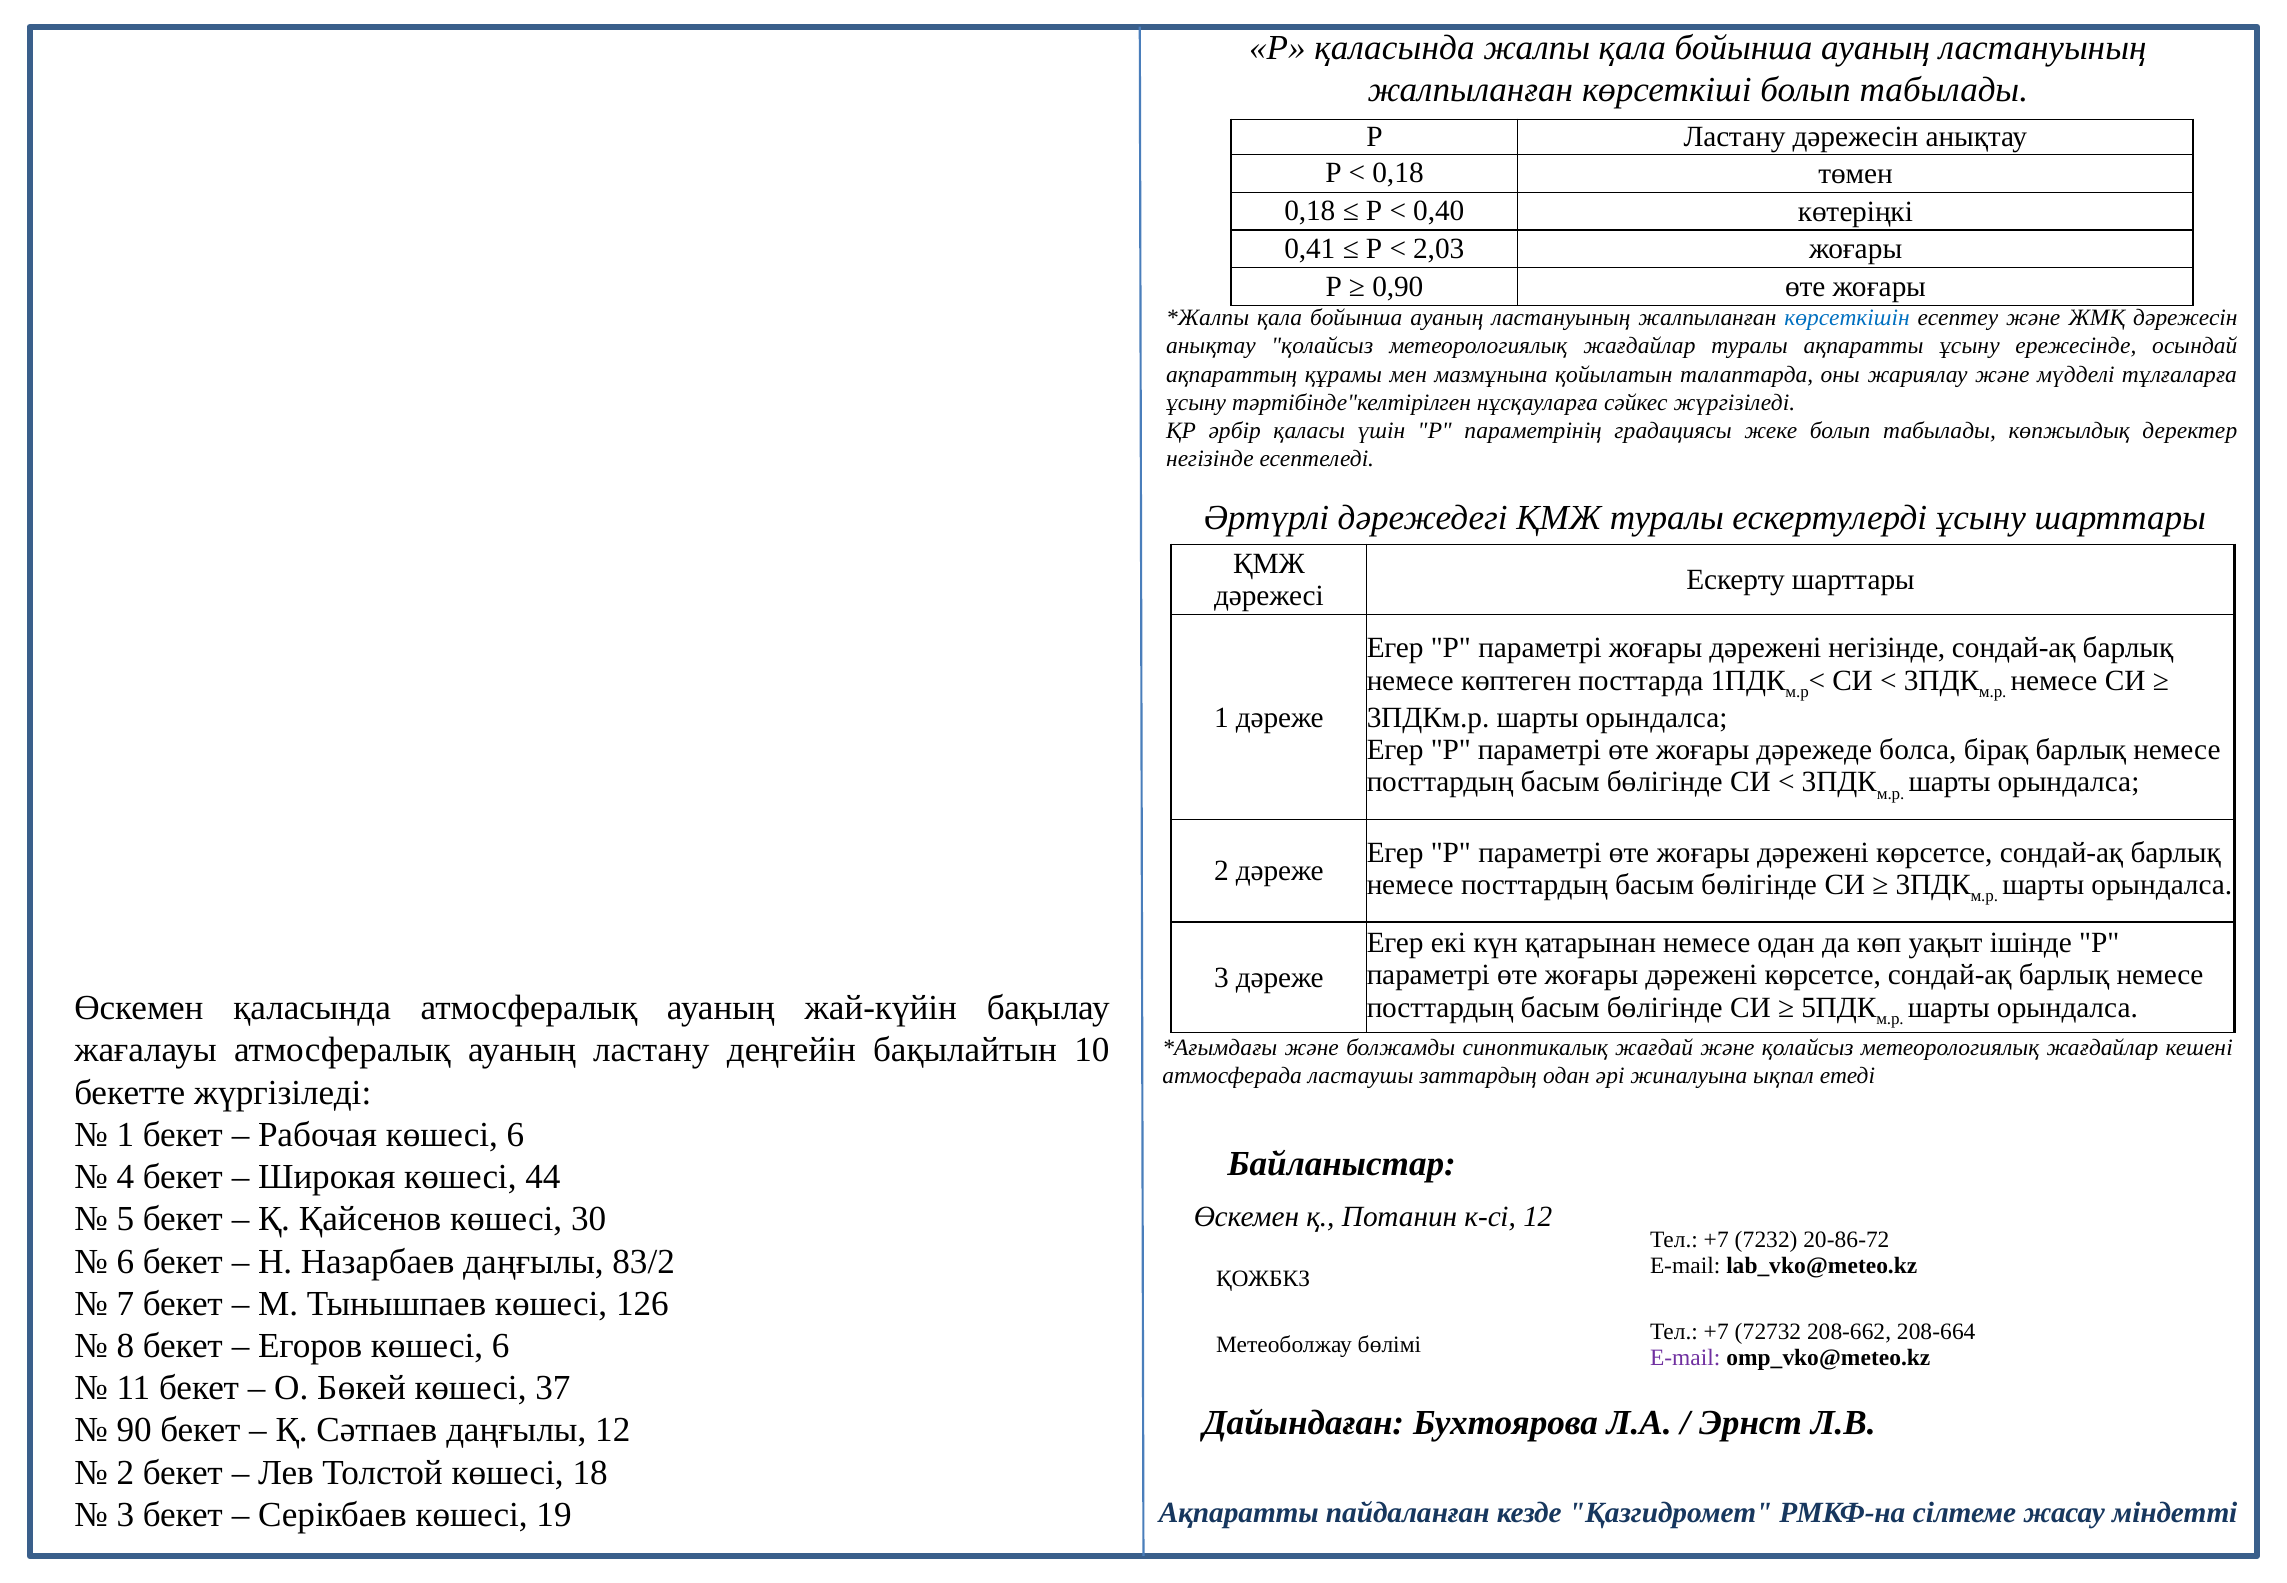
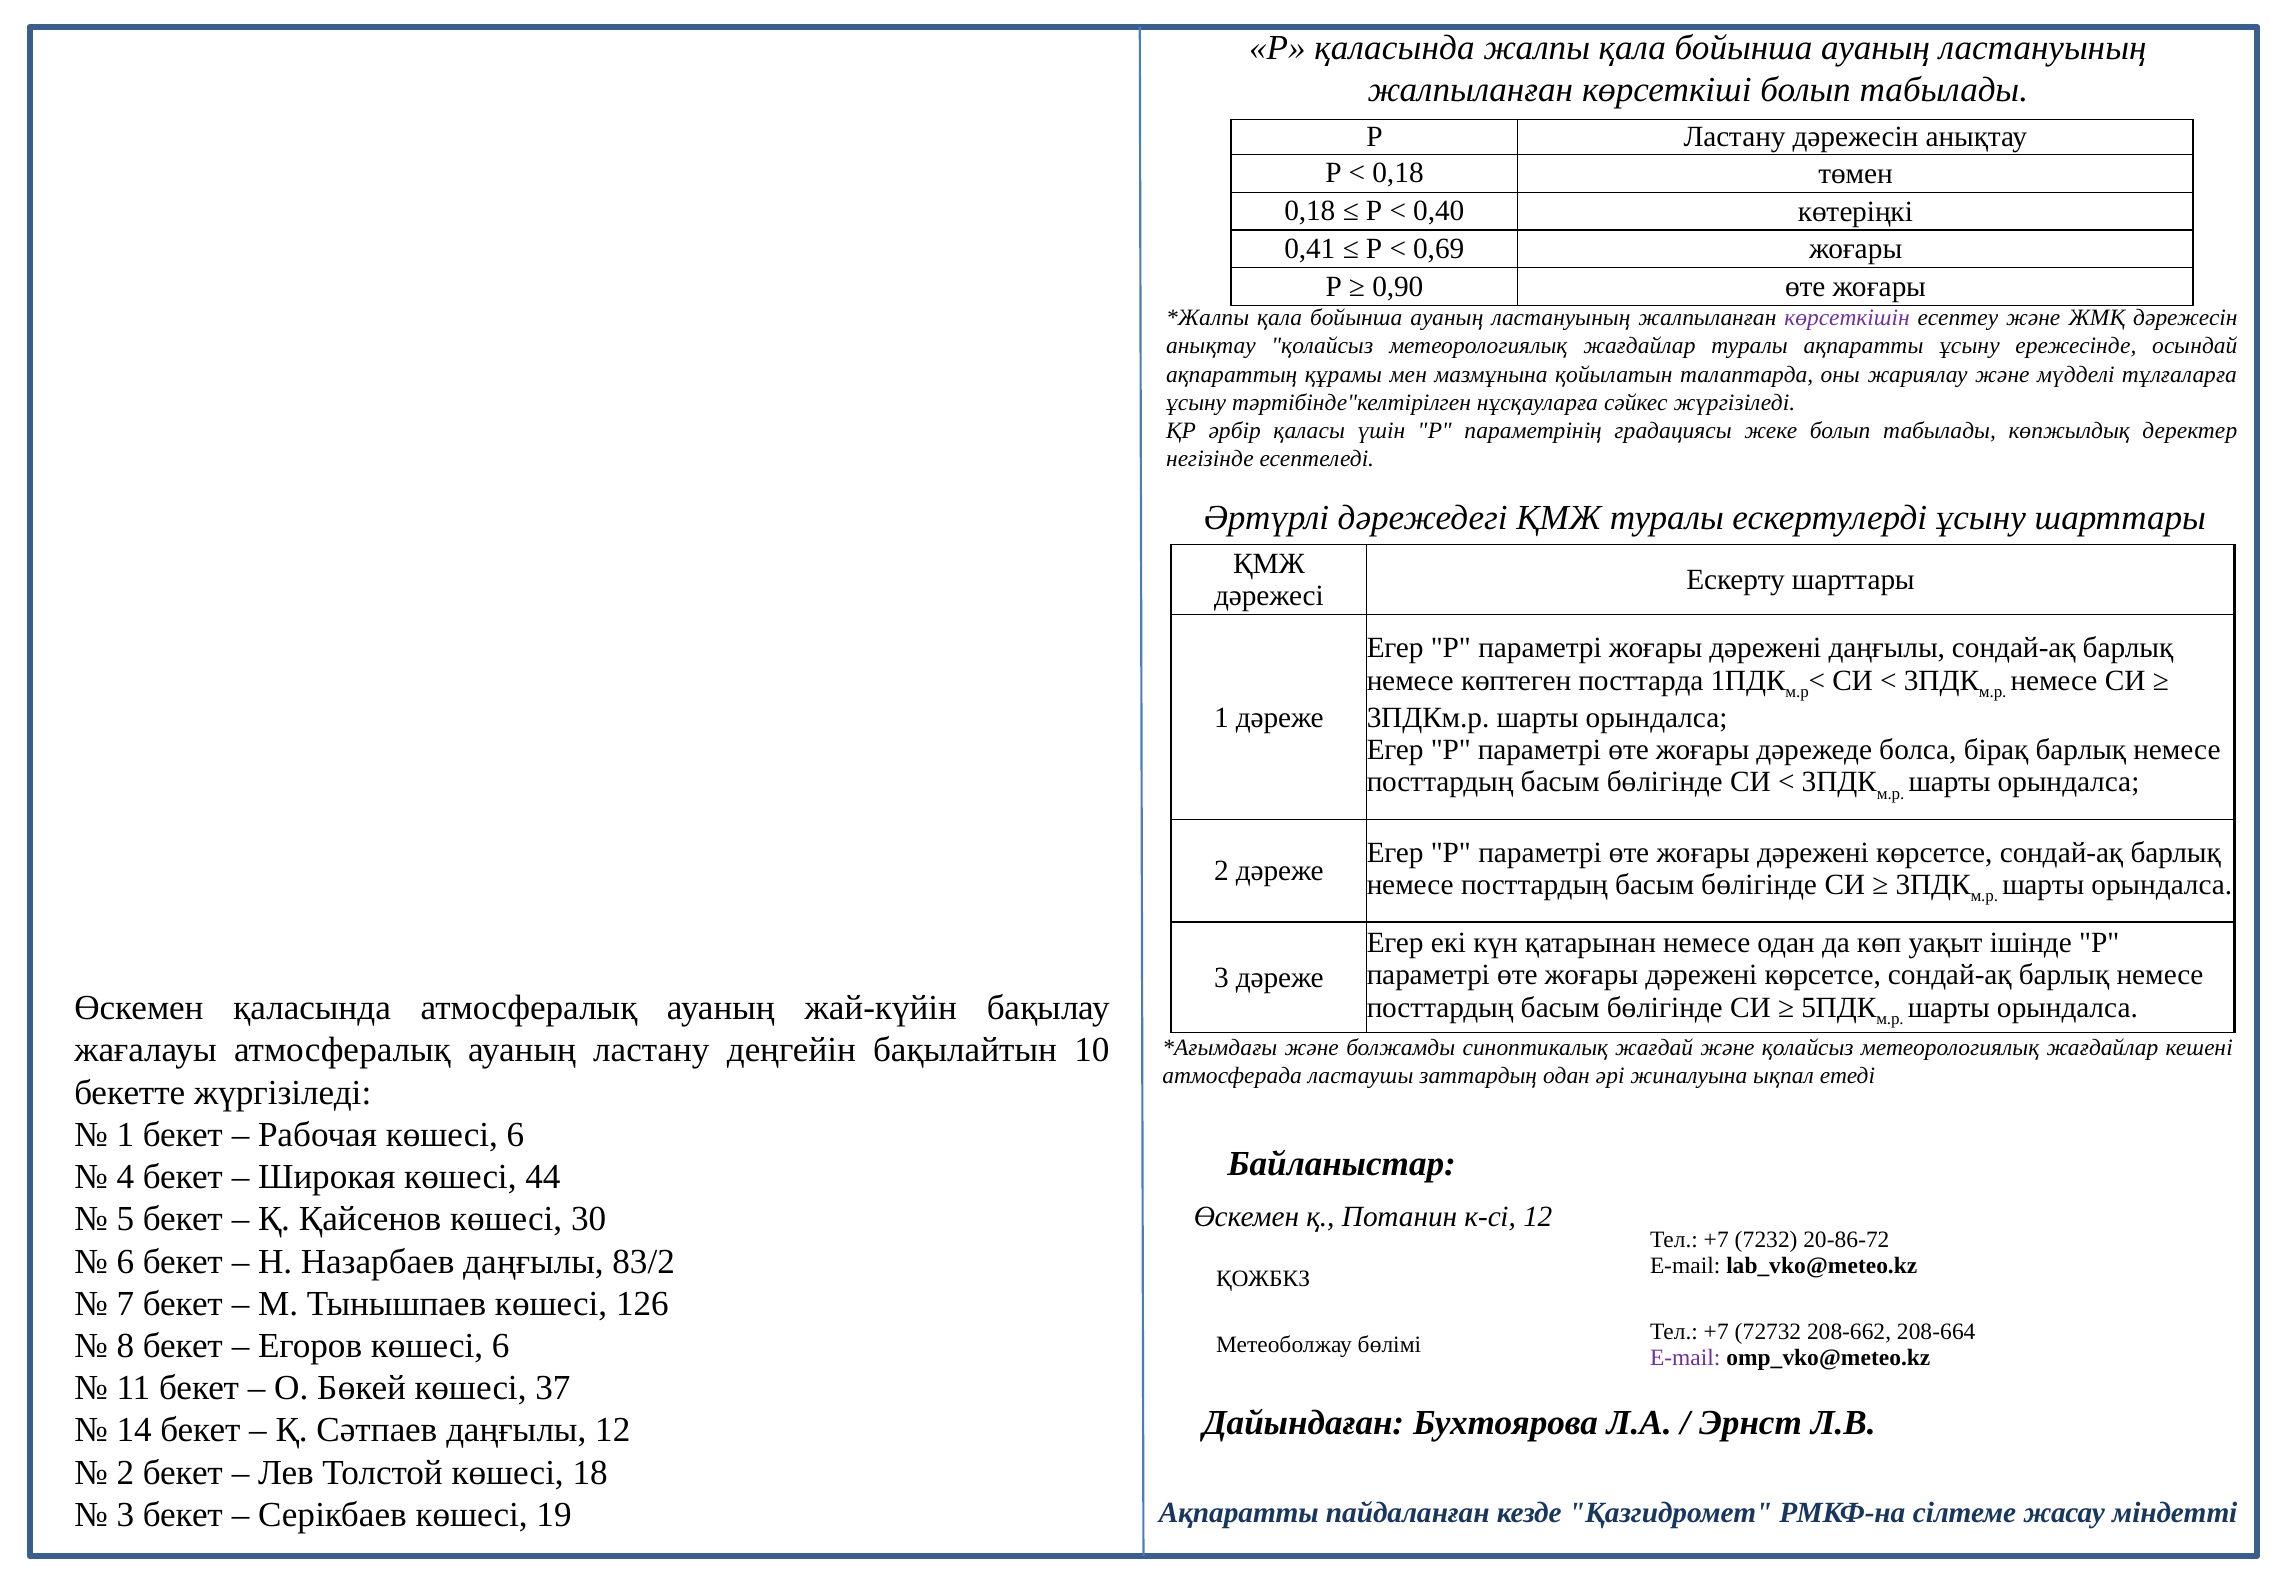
2,03: 2,03 -> 0,69 (1439, 249)
көрсеткішін colour: blue -> purple (1847, 318)
дәрежені негізінде: негізінде -> даңғылы (1887, 648)
90: 90 -> 14 (134, 1431)
